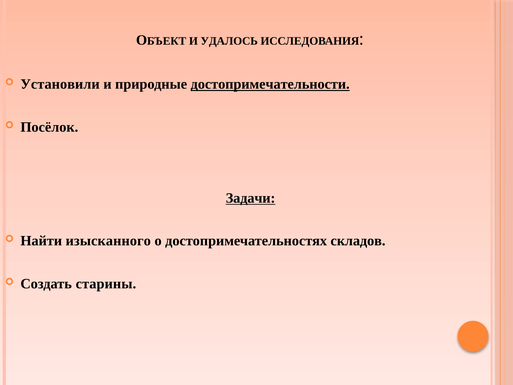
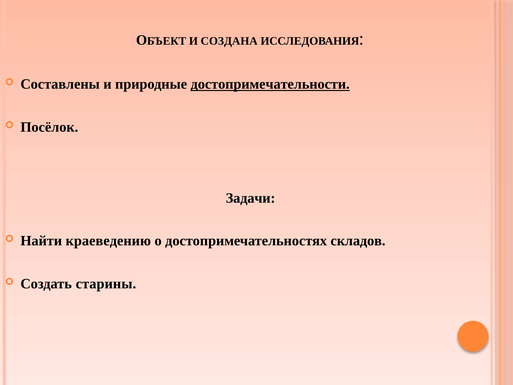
УДАЛОСЬ: УДАЛОСЬ -> СОЗДАНА (229, 41)
Установили: Установили -> Составлены (60, 84)
Задачи underline: present -> none (251, 198)
изысканного: изысканного -> краеведению (108, 241)
